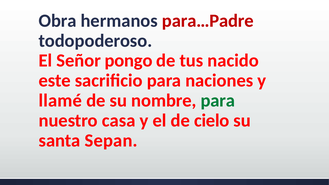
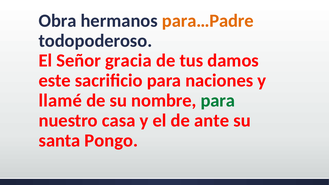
para…Padre colour: red -> orange (208, 21)
pongo: pongo -> gracia (128, 61)
nacido: nacido -> damos (233, 61)
cielo: cielo -> ante (212, 121)
Sepan: Sepan -> Pongo (111, 141)
